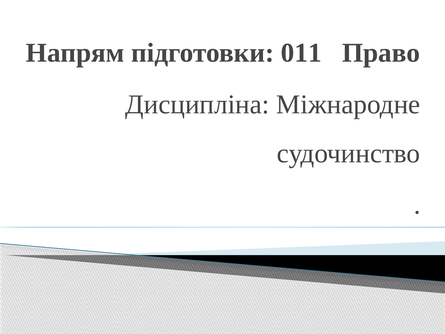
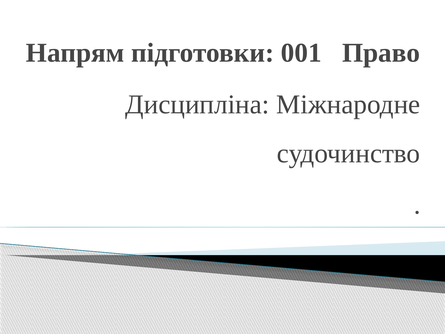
011: 011 -> 001 (301, 53)
